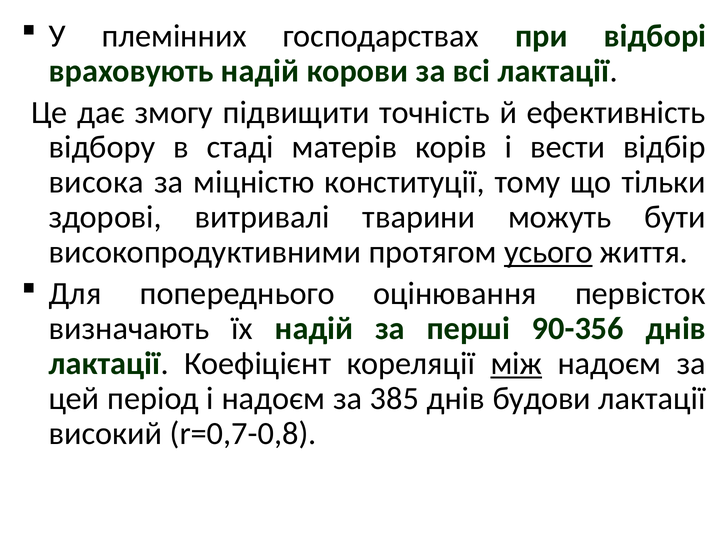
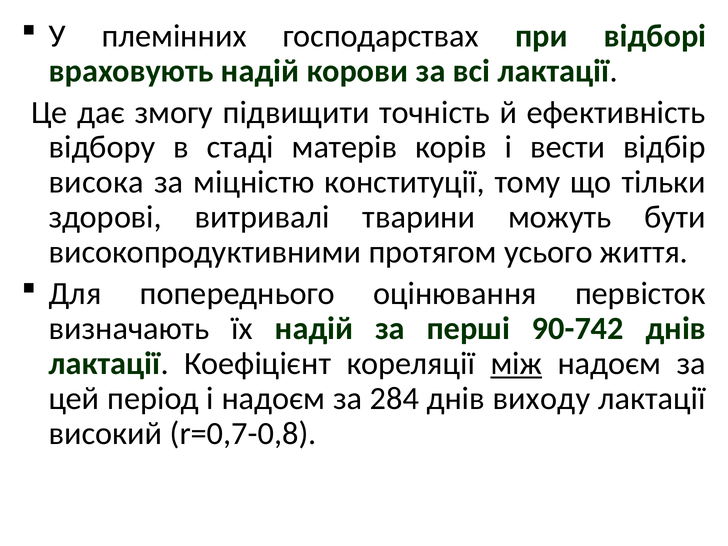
усього underline: present -> none (548, 252)
90-356: 90-356 -> 90-742 (578, 329)
385: 385 -> 284 (394, 399)
будови: будови -> виходу (541, 399)
